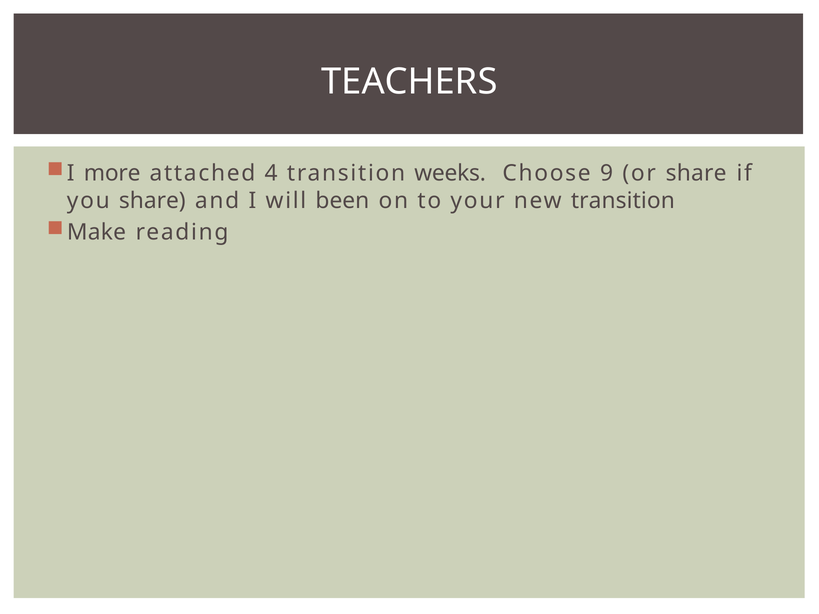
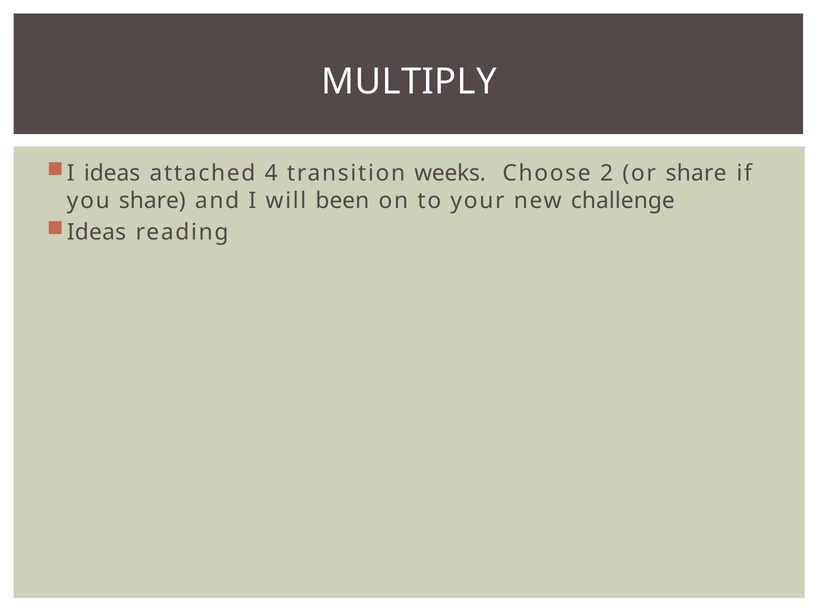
TEACHERS: TEACHERS -> MULTIPLY (409, 82)
I more: more -> ideas (112, 173)
9: 9 -> 2 (607, 173)
new transition: transition -> challenge (623, 201)
Make: Make -> Ideas (96, 232)
